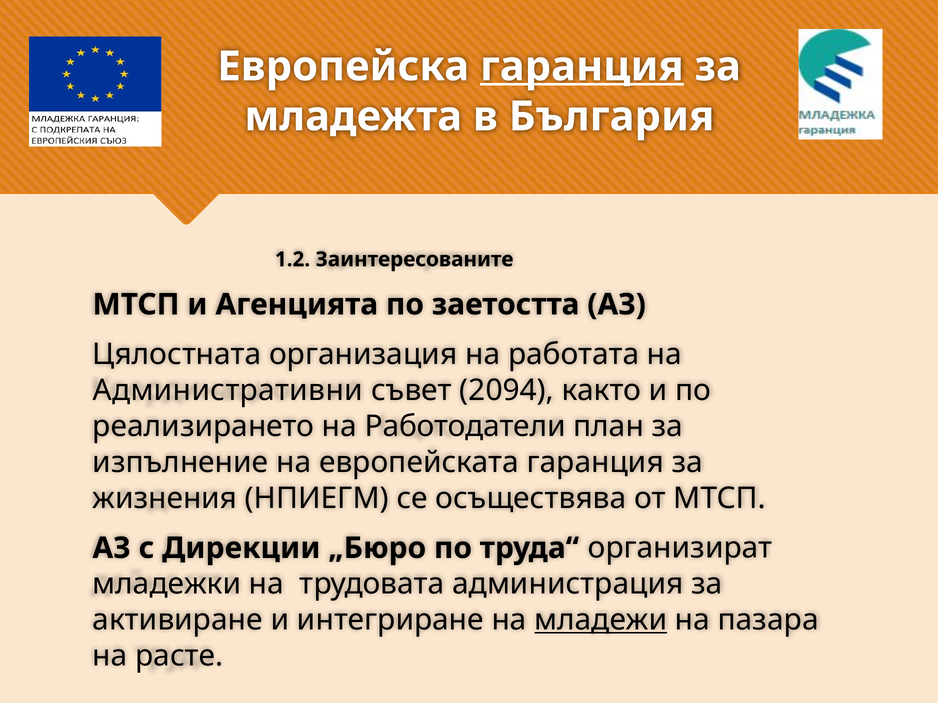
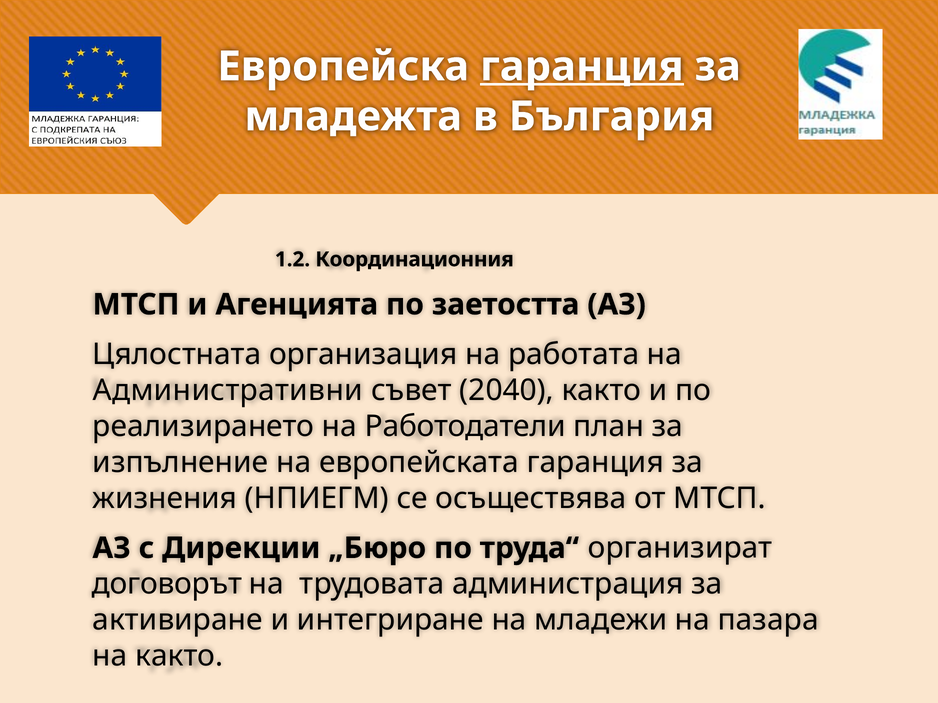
Заинтересованите: Заинтересованите -> Координационния (415, 260)
2094: 2094 -> 2040 (507, 391)
младежки: младежки -> договорът (167, 584)
младежи underline: present -> none (601, 620)
на расте: расте -> както (179, 656)
